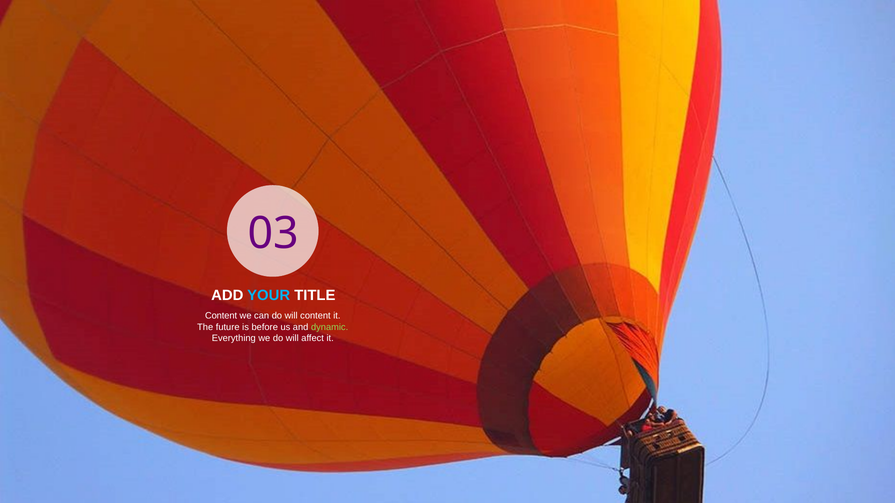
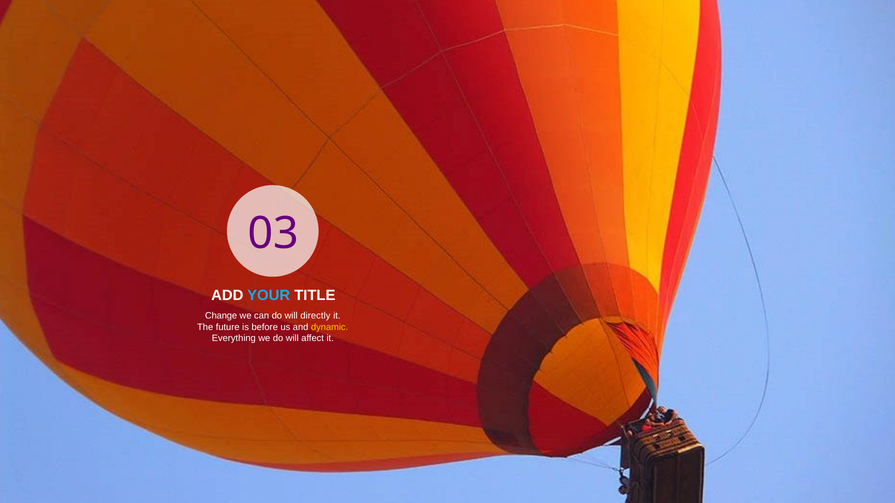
Content: Content -> Change (221, 316)
will content: content -> directly (315, 316)
dynamic colour: light green -> yellow (330, 327)
